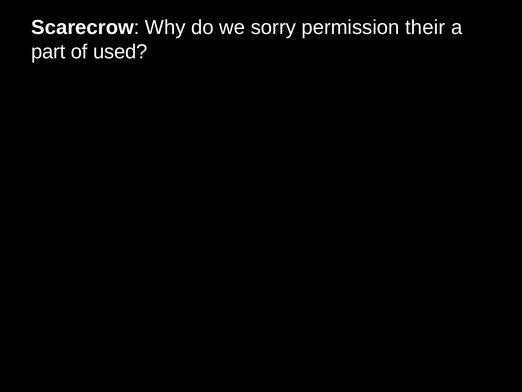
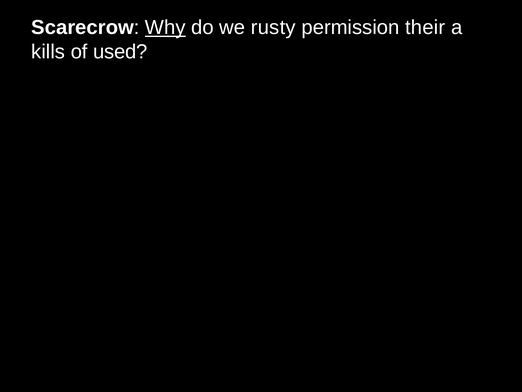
Why underline: none -> present (165, 27)
sorry: sorry -> rusty (273, 27)
part: part -> kills (48, 52)
